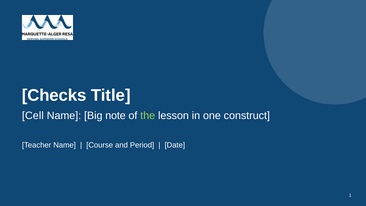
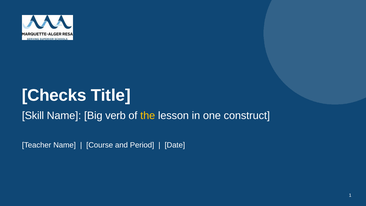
Cell: Cell -> Skill (33, 116)
note: note -> verb (115, 116)
the colour: light green -> yellow (148, 116)
